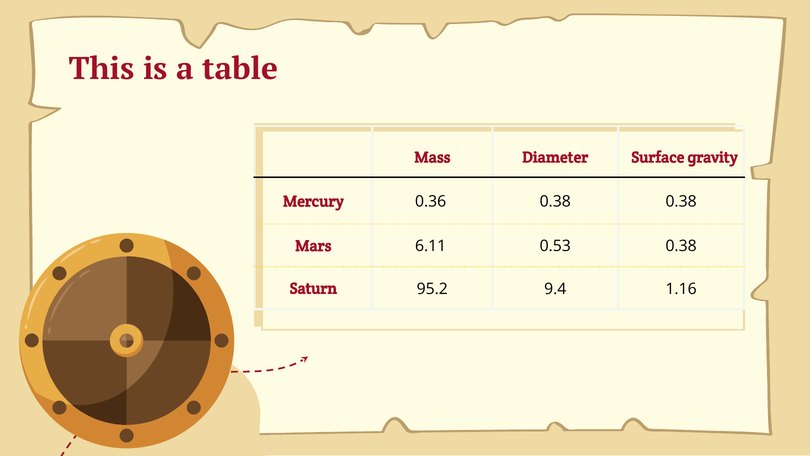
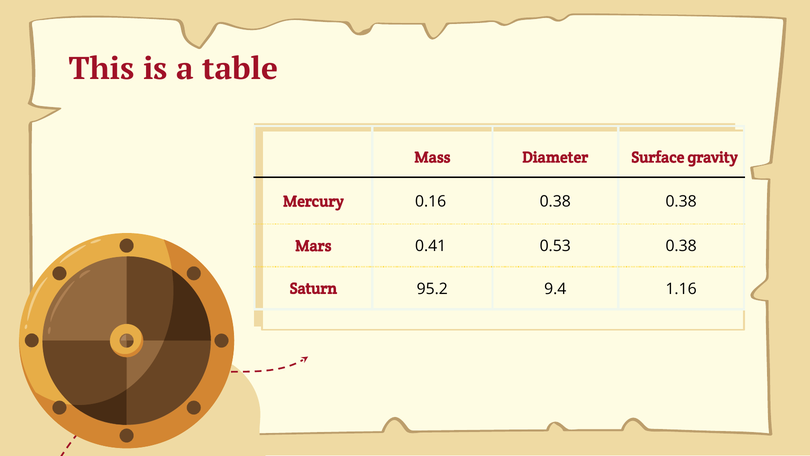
0.36: 0.36 -> 0.16 (431, 202)
6.11: 6.11 -> 0.41 (431, 246)
